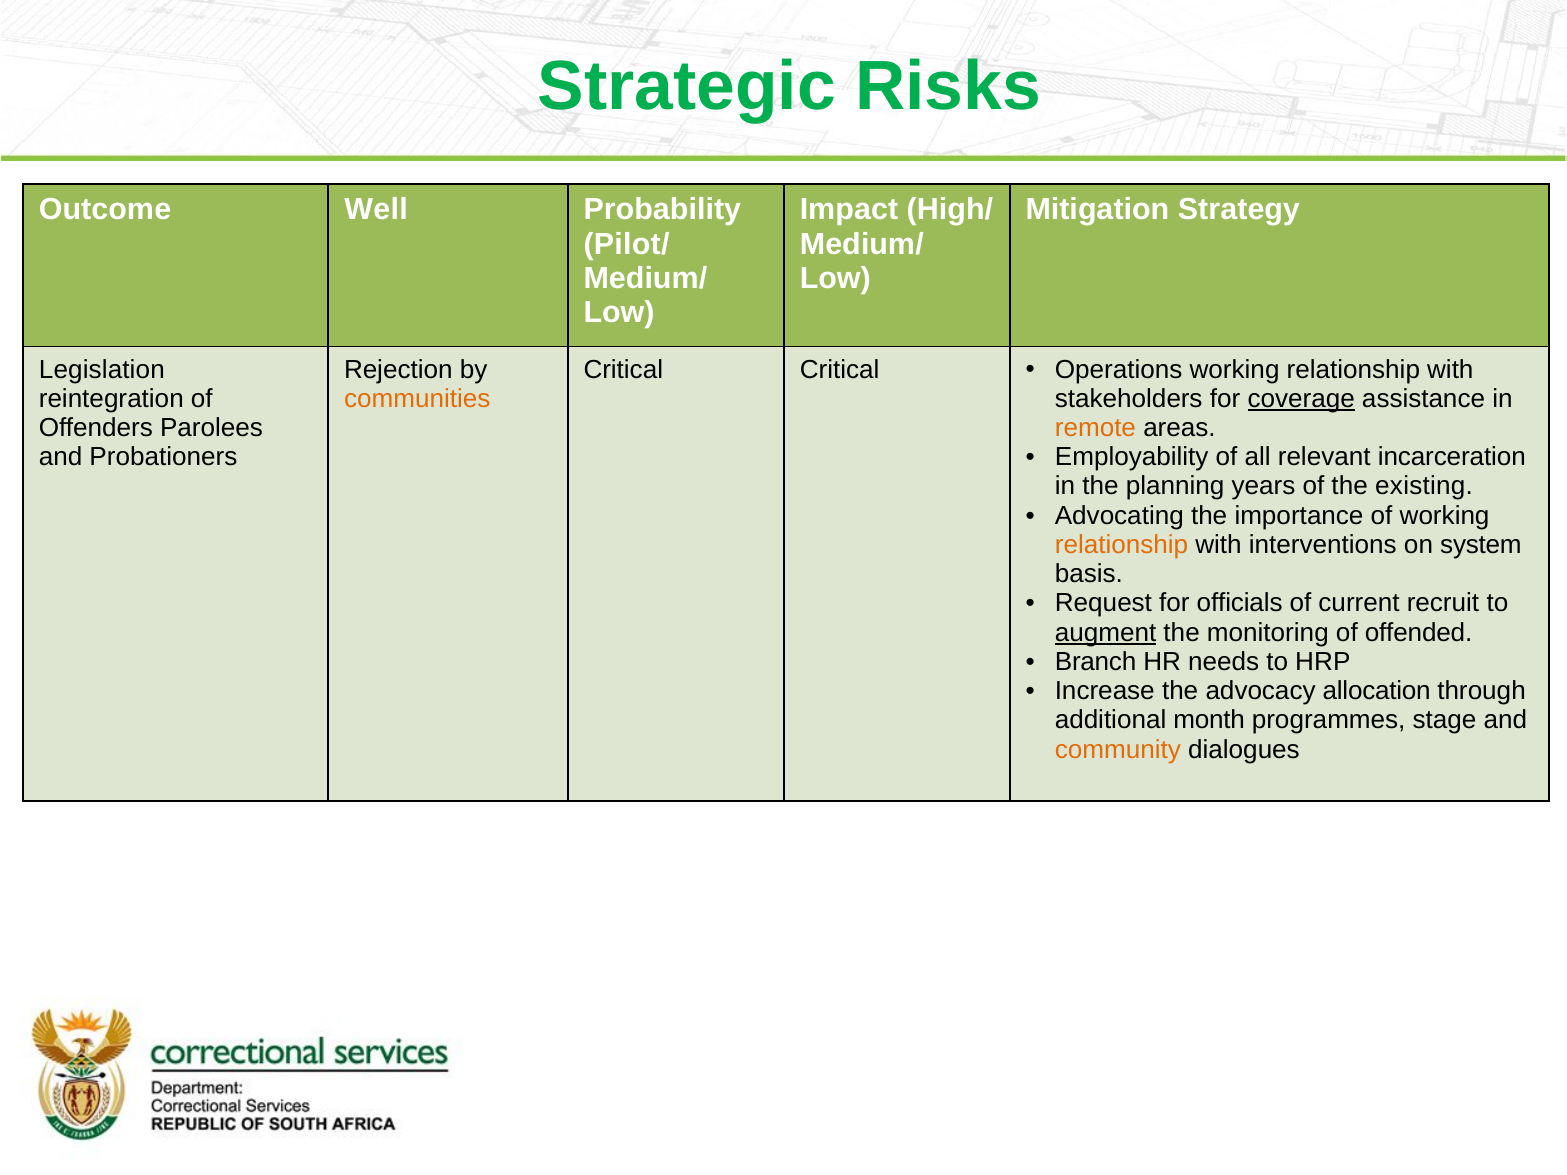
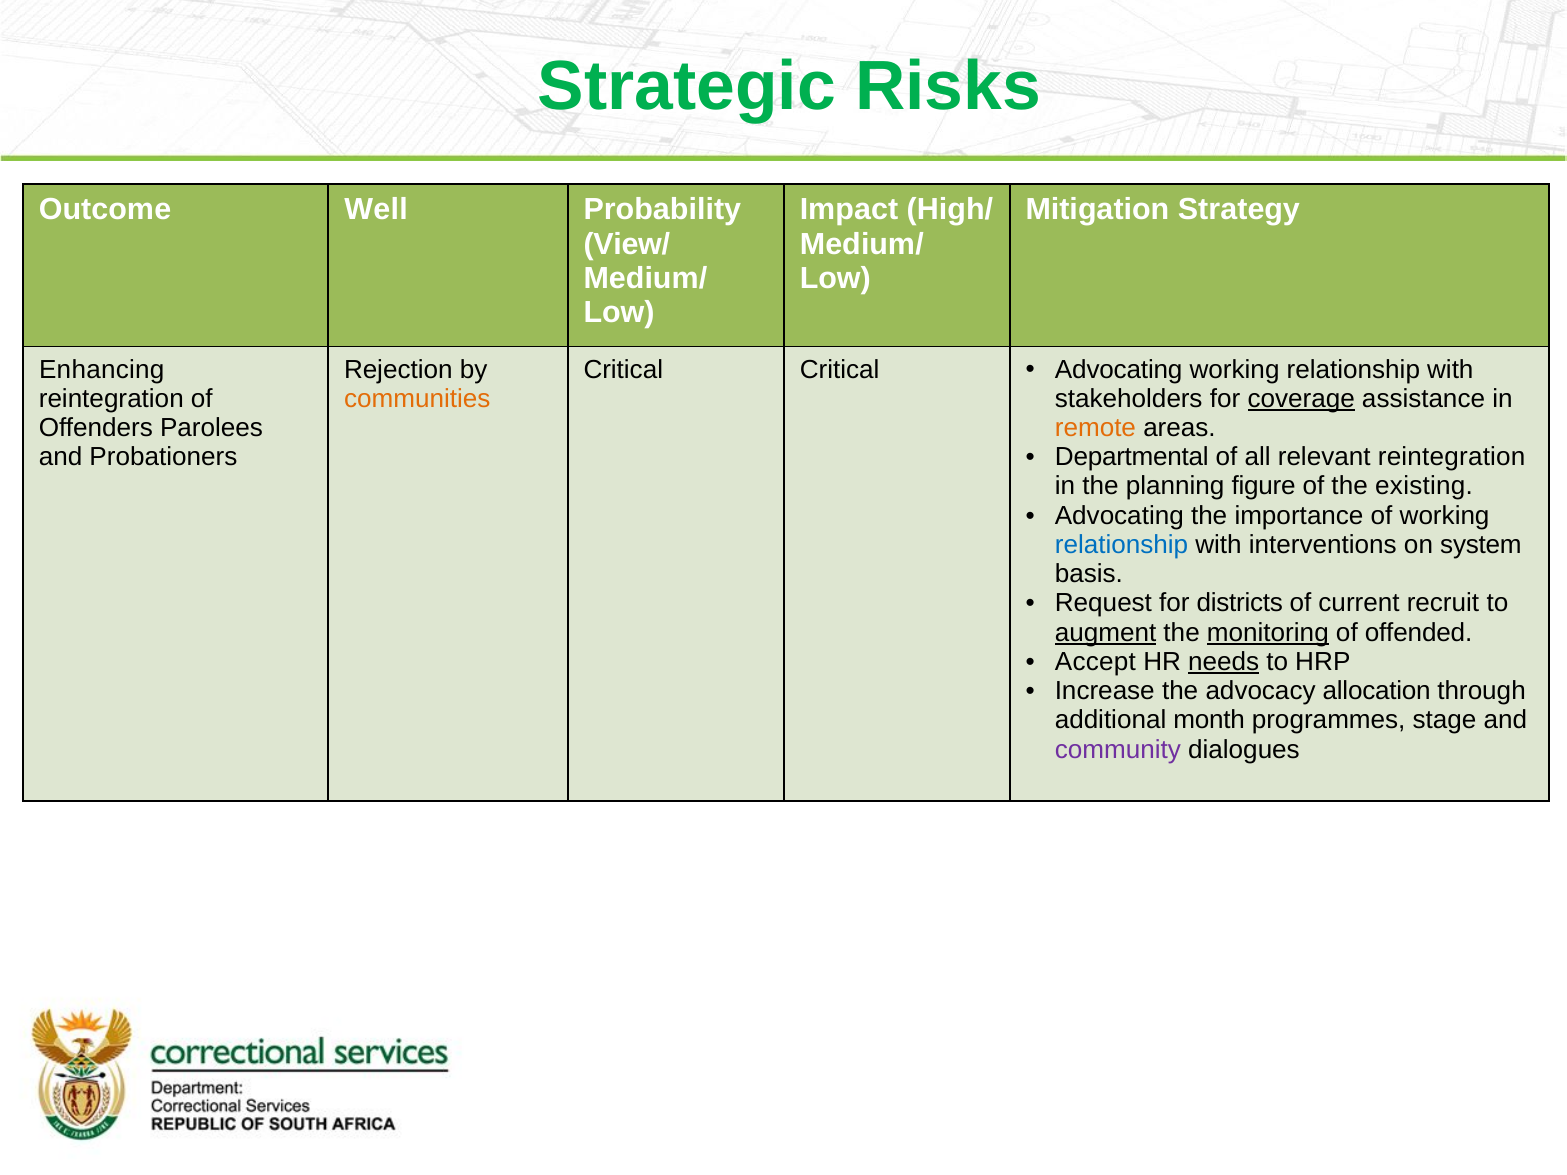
Pilot/: Pilot/ -> View/ (627, 244)
Legislation: Legislation -> Enhancing (102, 370)
Operations: Operations -> Advocating (1119, 370)
Employability: Employability -> Departmental (1132, 457)
relevant incarceration: incarceration -> reintegration (1452, 457)
years: years -> figure (1264, 486)
relationship colour: orange -> blue (1122, 545)
officials: officials -> districts (1240, 603)
monitoring underline: none -> present (1268, 633)
Branch: Branch -> Accept (1095, 662)
needs underline: none -> present (1224, 662)
community colour: orange -> purple (1118, 750)
